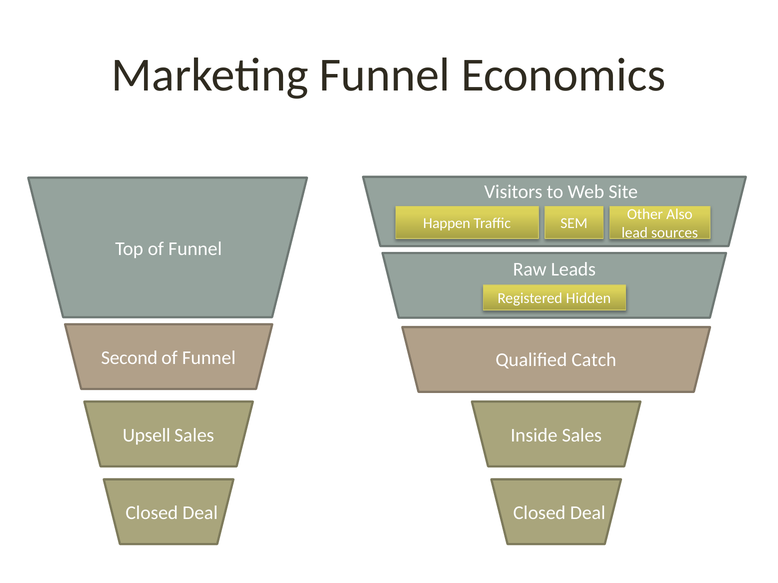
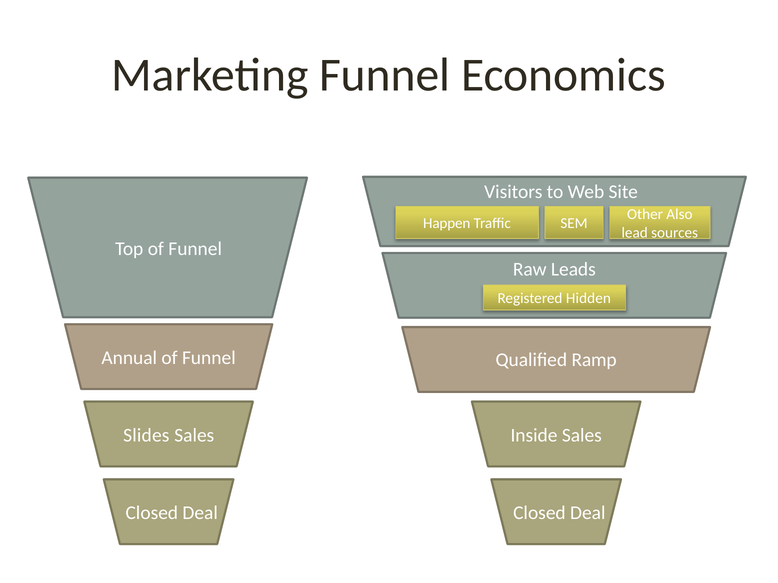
Second: Second -> Annual (129, 358)
Catch: Catch -> Ramp (594, 360)
Upsell: Upsell -> Slides (146, 436)
